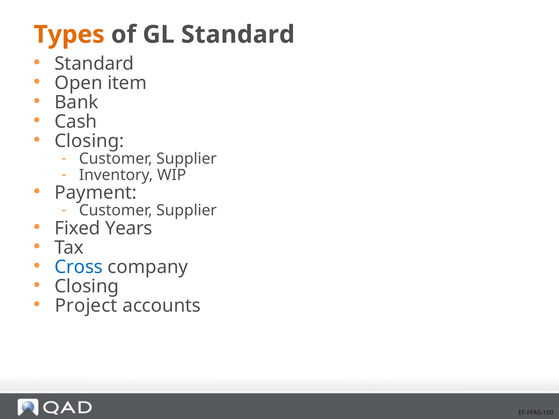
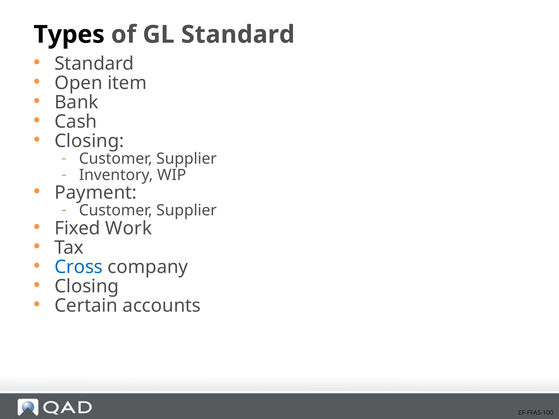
Types colour: orange -> black (69, 35)
Years: Years -> Work (129, 228)
Project: Project -> Certain (86, 306)
